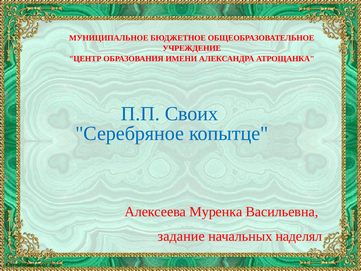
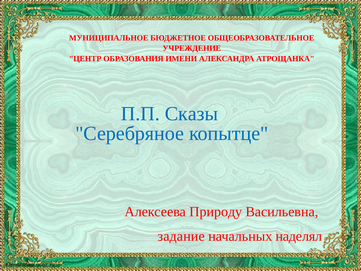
Своих: Своих -> Сказы (191, 114)
Муренка: Муренка -> Природу (216, 212)
